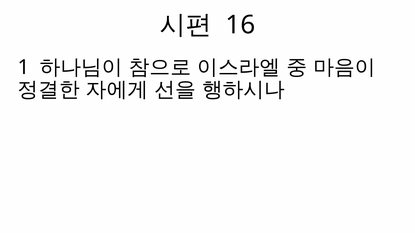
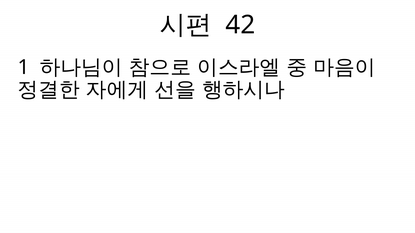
16: 16 -> 42 (240, 25)
